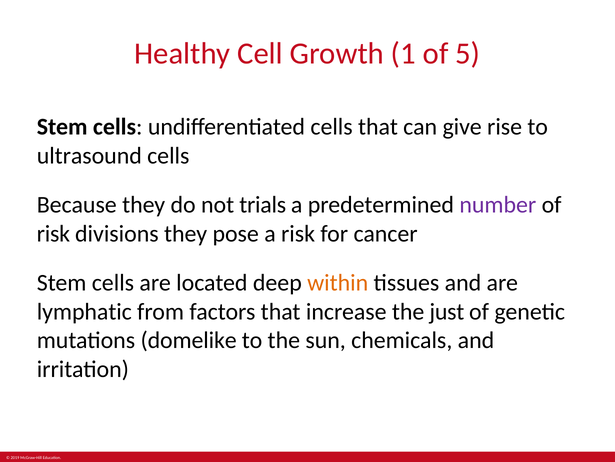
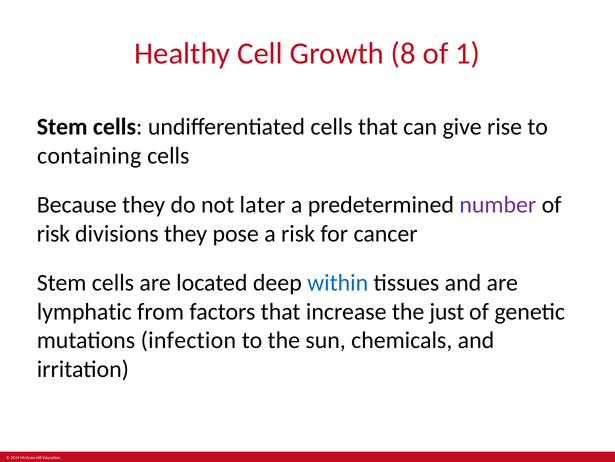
1: 1 -> 8 (403, 53)
5: 5 -> 1 (468, 53)
ultrasound: ultrasound -> containing (89, 155)
trials: trials -> later (263, 205)
within colour: orange -> blue (338, 283)
domelike: domelike -> infection (188, 340)
